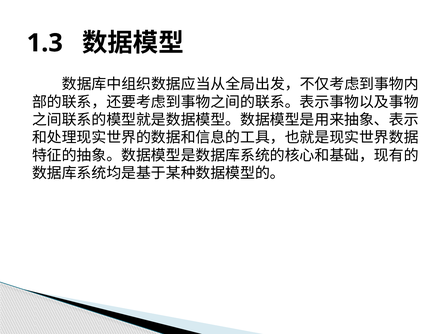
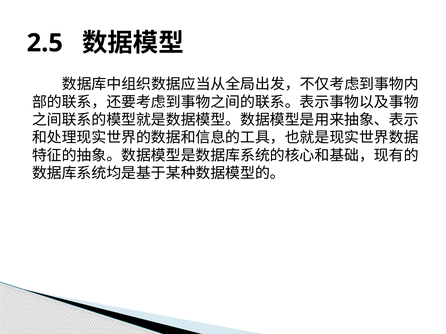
1.3: 1.3 -> 2.5 (45, 43)
